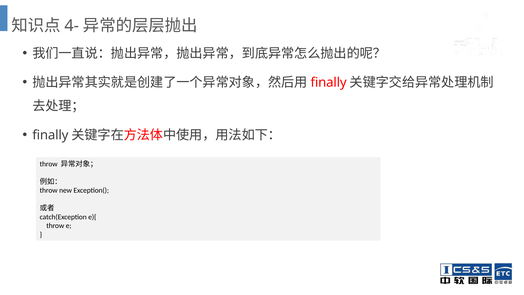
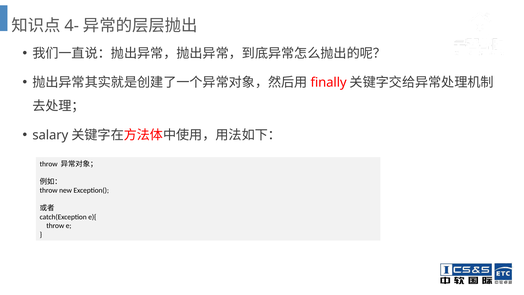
finally: finally -> salary (50, 135)
